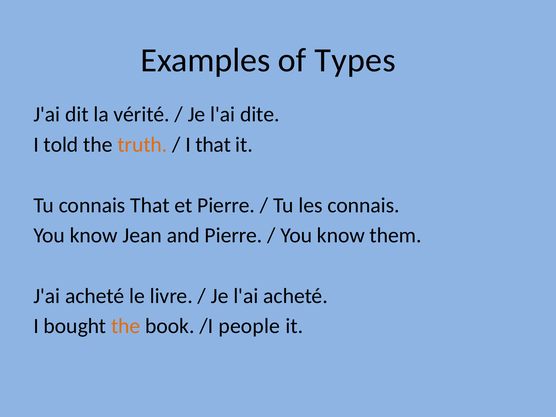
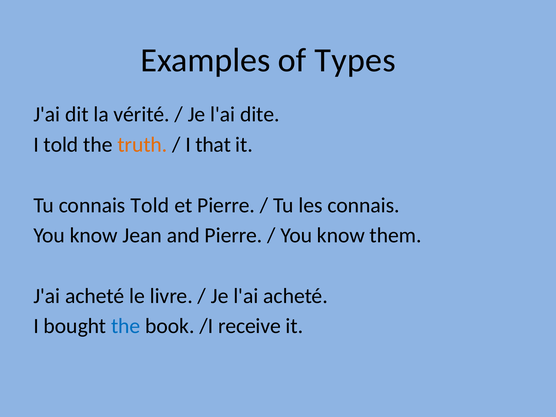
connais That: That -> Told (150, 205)
the colour: orange -> blue (126, 326)
people: people -> receive (249, 326)
